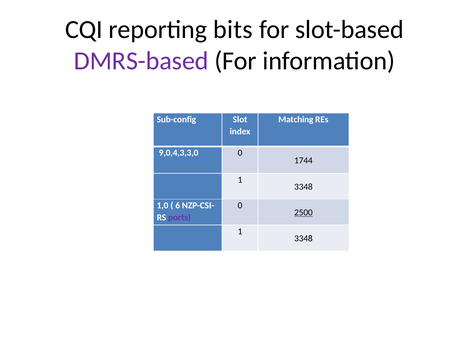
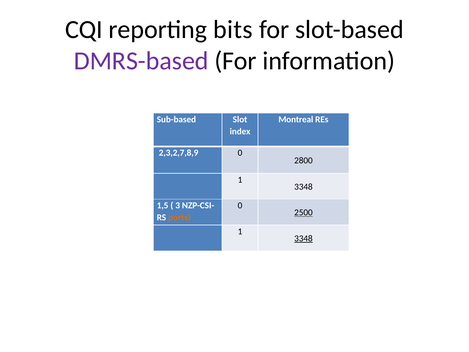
Sub-config: Sub-config -> Sub-based (176, 120)
Matching: Matching -> Montreal (296, 120)
9,0,4,3,3,0: 9,0,4,3,3,0 -> 2,3,2,7,8,9 (179, 153)
1744: 1744 -> 2800 (303, 160)
1,0: 1,0 -> 1,5 (163, 205)
6: 6 -> 3 (178, 205)
ports colour: purple -> orange (180, 217)
3348 underline: none -> present (303, 238)
